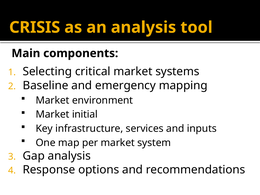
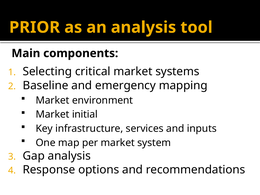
CRISIS: CRISIS -> PRIOR (35, 27)
